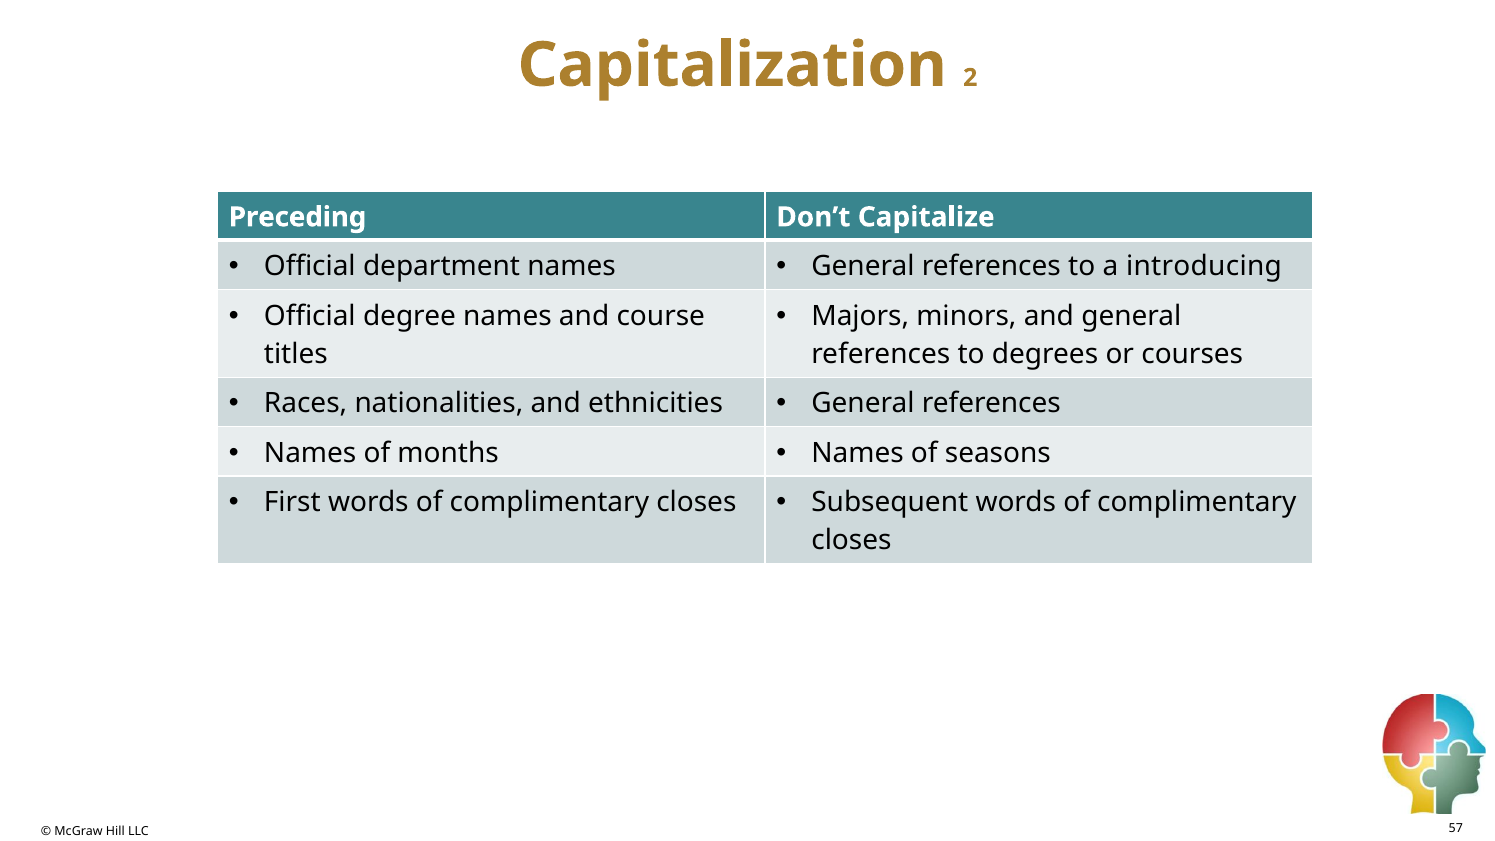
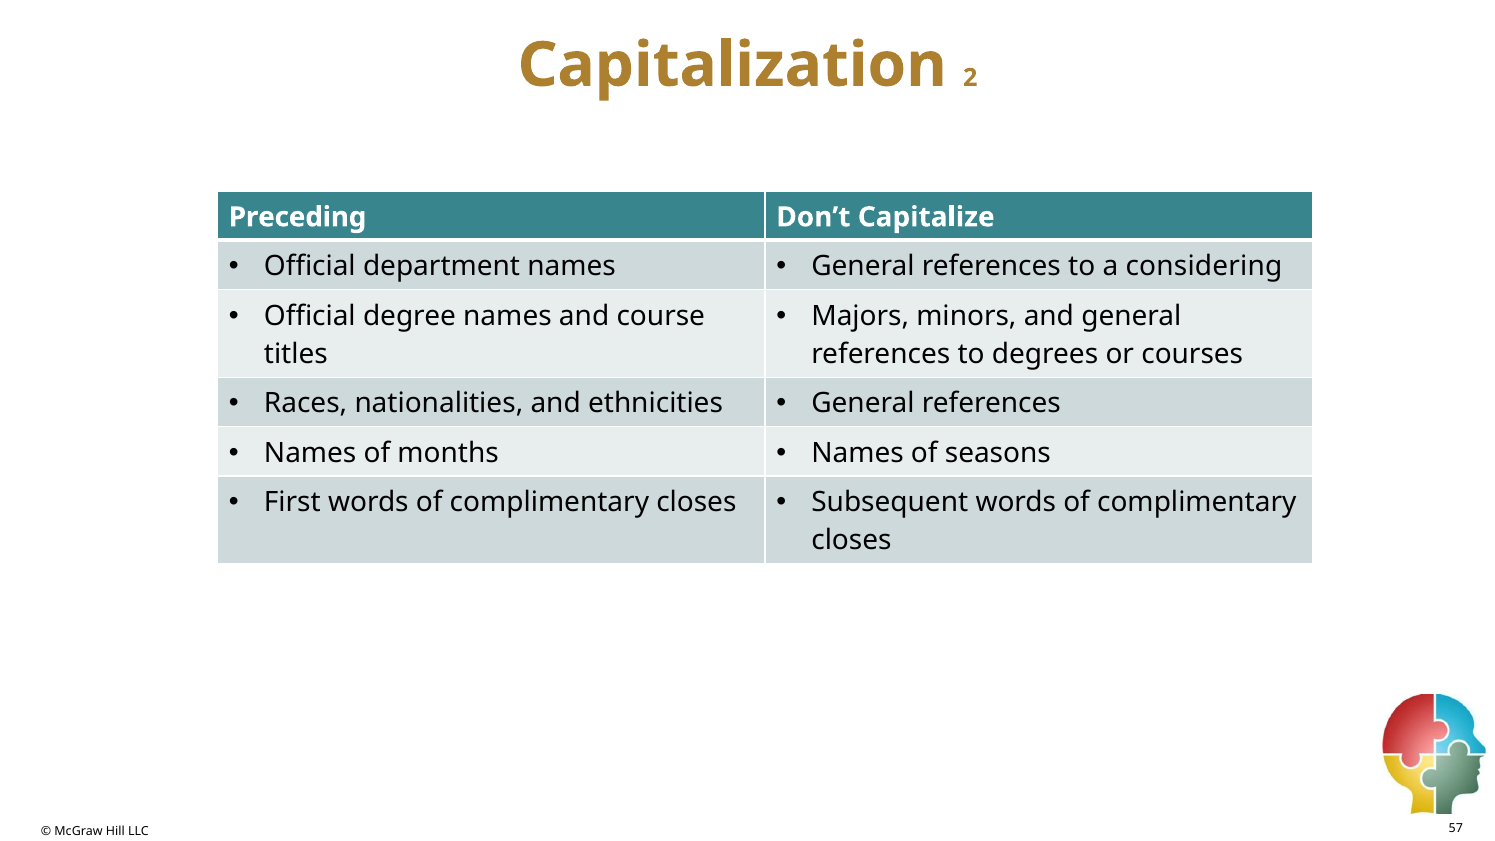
introducing: introducing -> considering (1204, 267)
